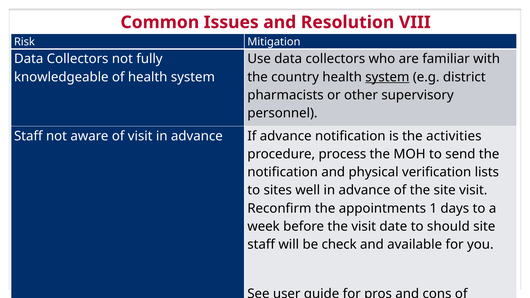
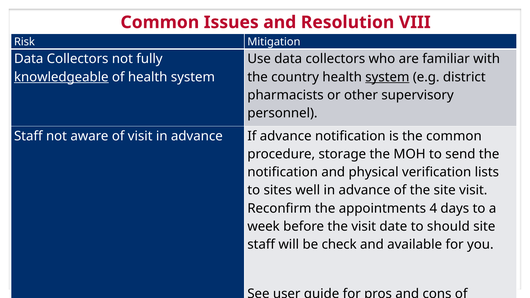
knowledgeable underline: none -> present (61, 77)
the activities: activities -> common (454, 136)
process: process -> storage (342, 154)
1: 1 -> 4 (433, 208)
